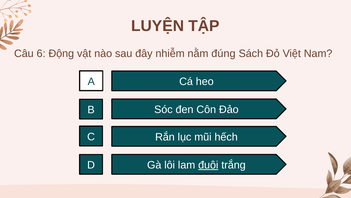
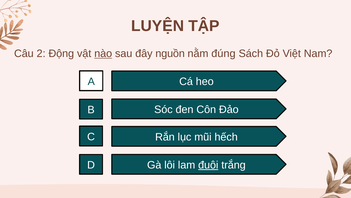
6: 6 -> 2 (41, 53)
nào underline: none -> present (103, 53)
nhiễm: nhiễm -> nguồn (170, 53)
